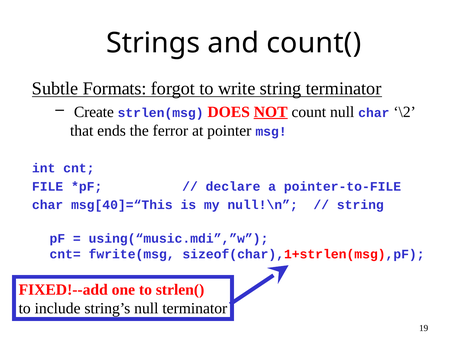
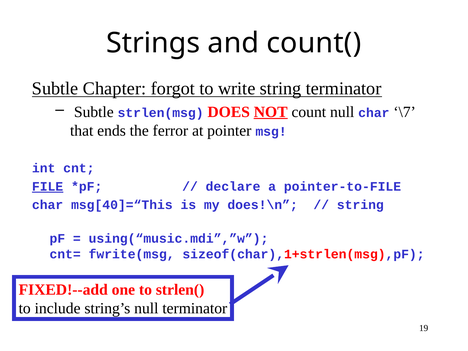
Formats: Formats -> Chapter (115, 89)
Create: Create -> Subtle (94, 112)
\2: \2 -> \7 (405, 112)
FILE underline: none -> present (48, 187)
null!\n: null!\n -> does!\n (263, 205)
